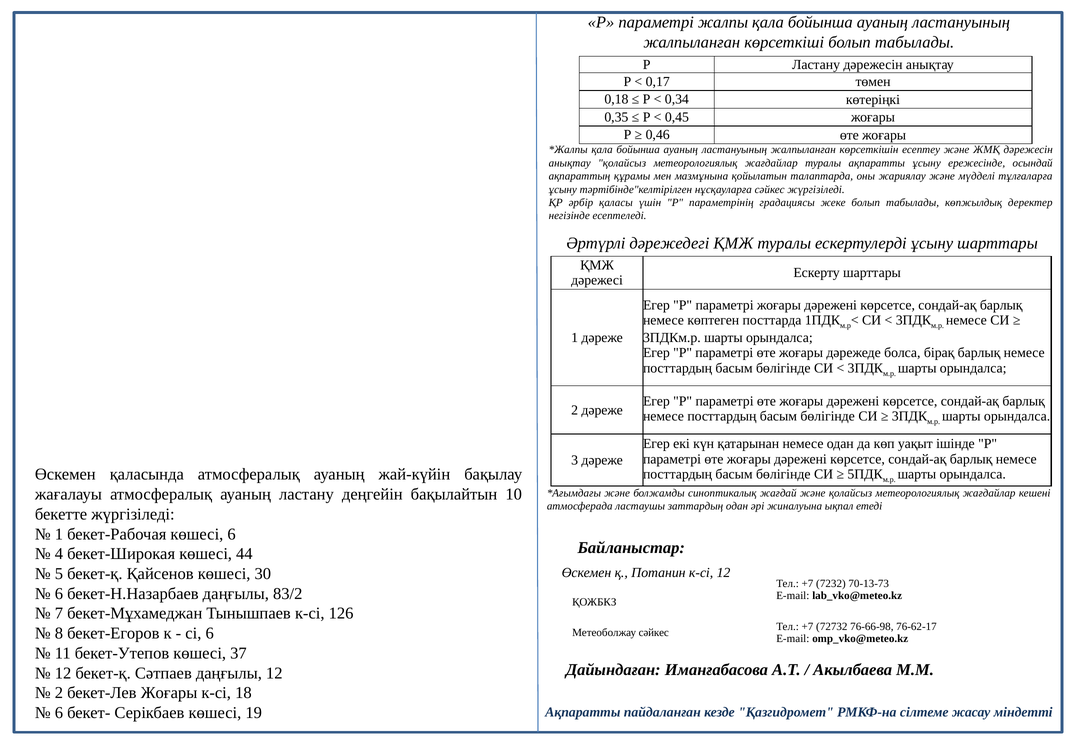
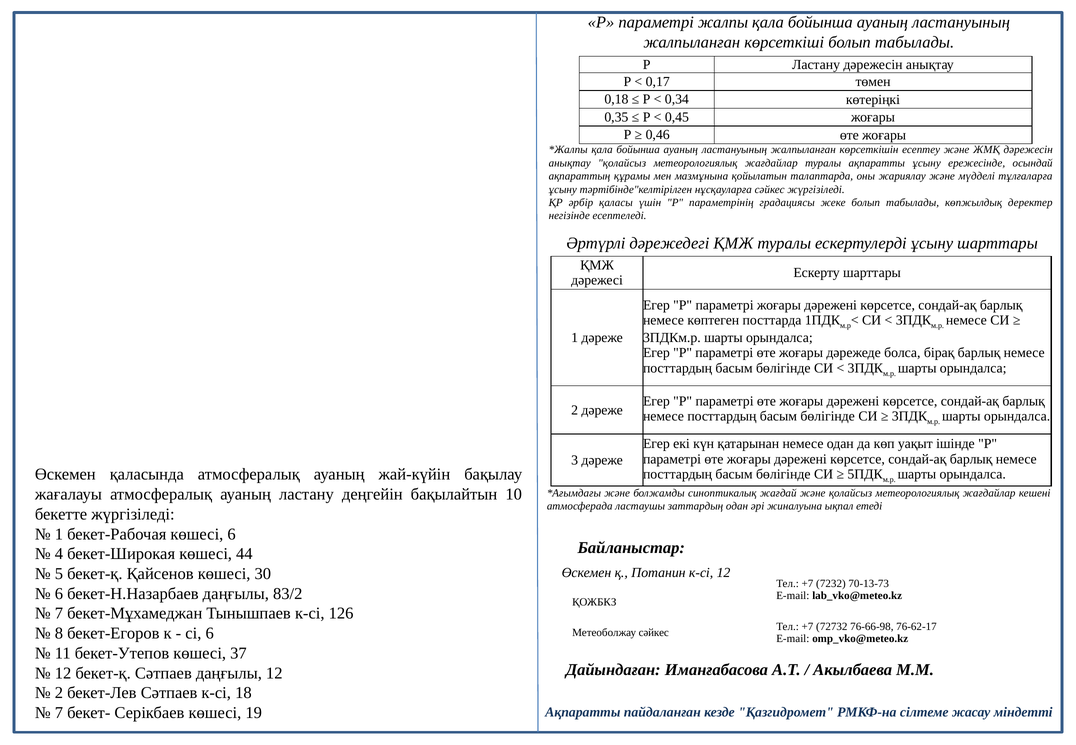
бекет-Лев Жоғары: Жоғары -> Сәтпаев (169, 693)
6: 6 -> 7 (59, 713)
